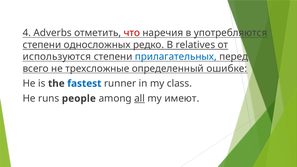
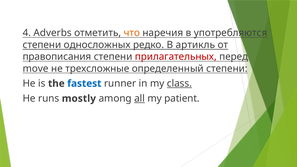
что colour: red -> orange (132, 33)
relatives: relatives -> артикль (195, 45)
используются: используются -> правописания (57, 57)
прилагательных colour: blue -> red (176, 57)
всего: всего -> move (36, 69)
определенный ошибке: ошибке -> степени (227, 69)
class underline: none -> present (179, 84)
people: people -> mostly (79, 99)
имеют: имеют -> patient (182, 99)
